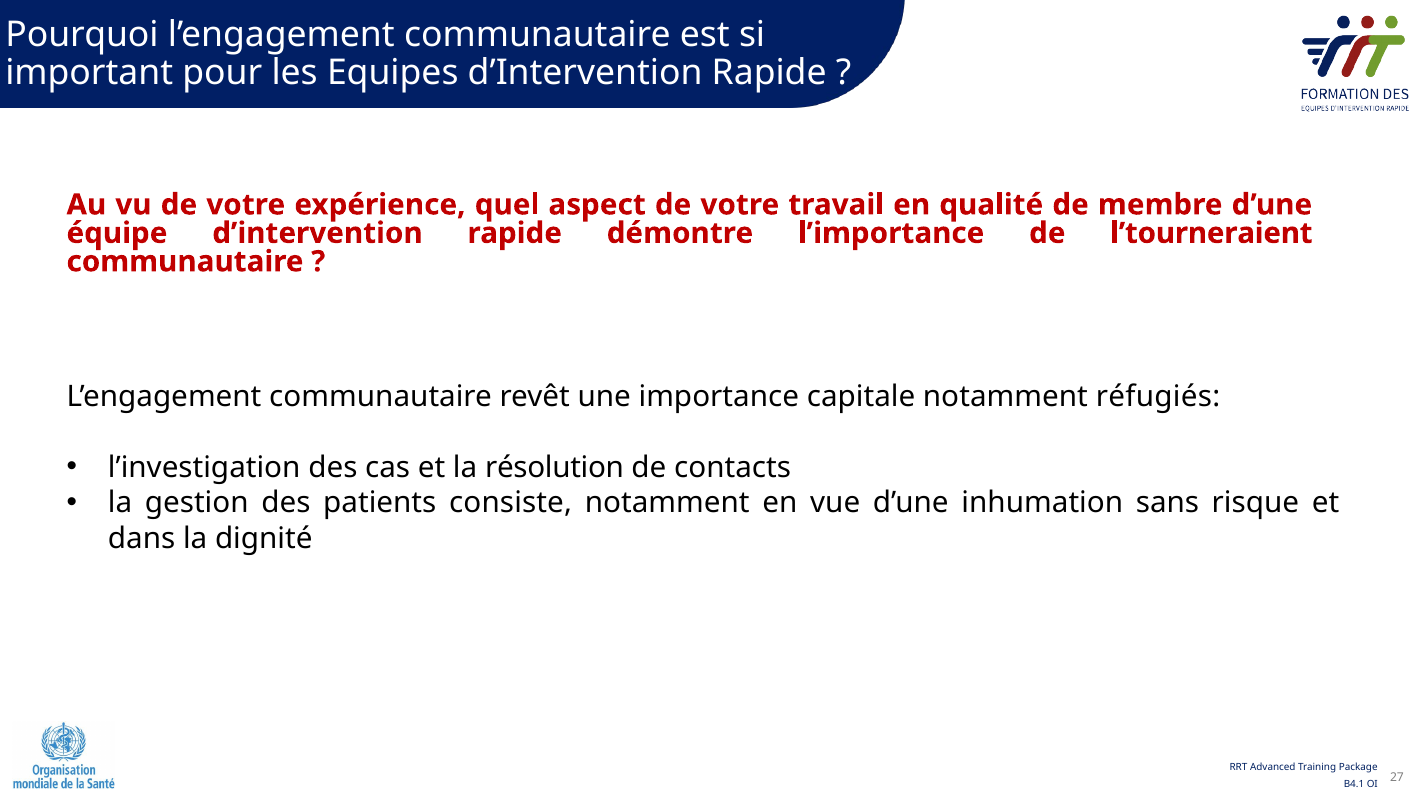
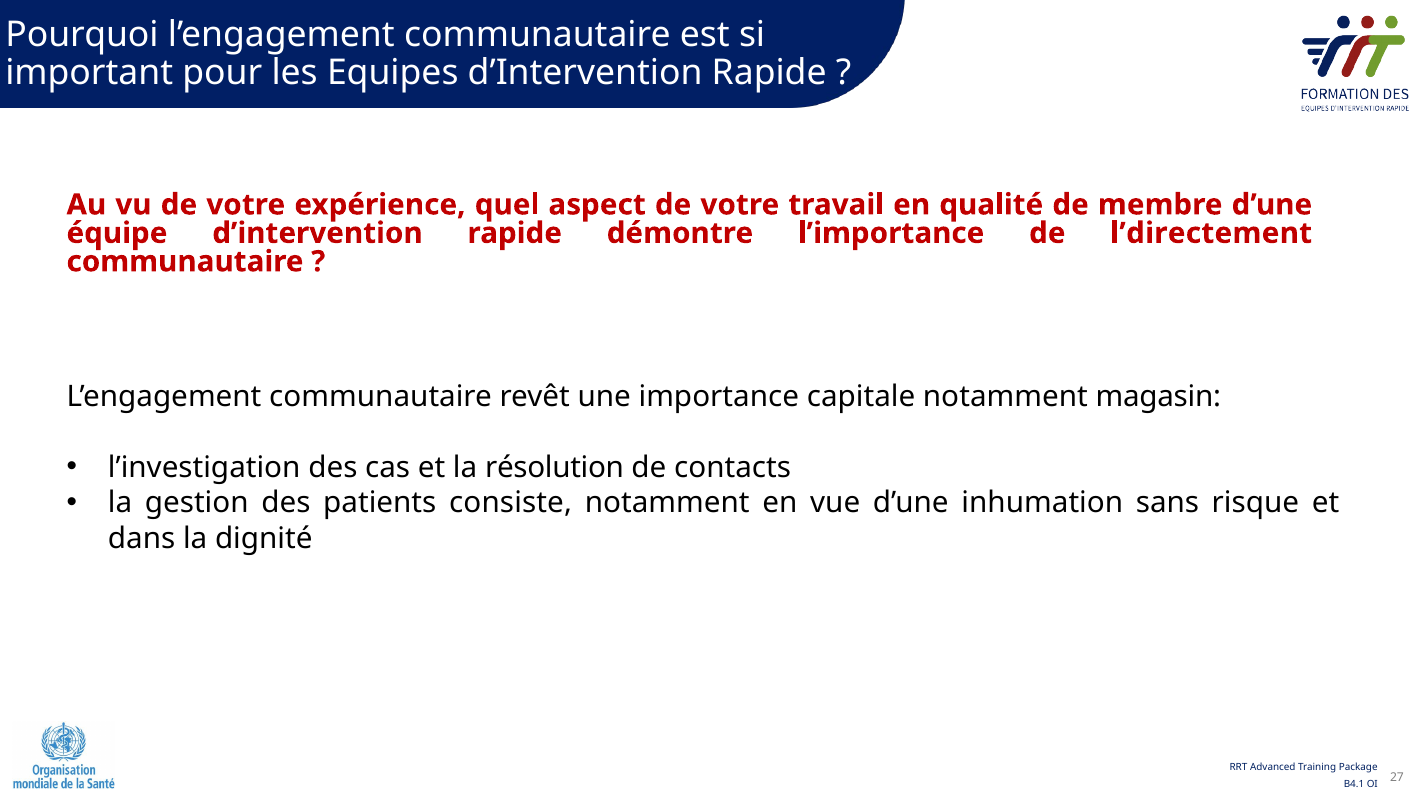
l’tourneraient: l’tourneraient -> l’directement (1211, 233)
réfugiés: réfugiés -> magasin (1158, 397)
